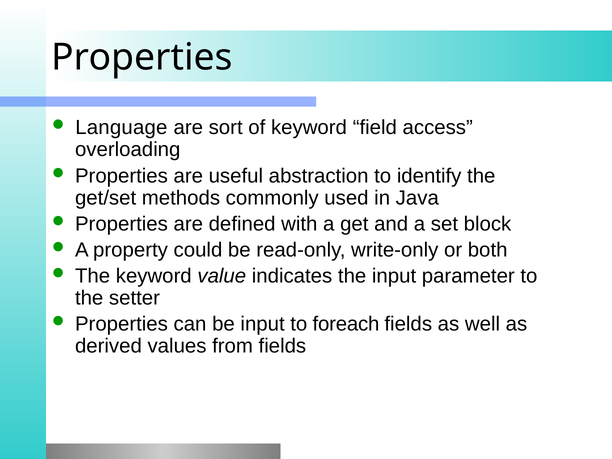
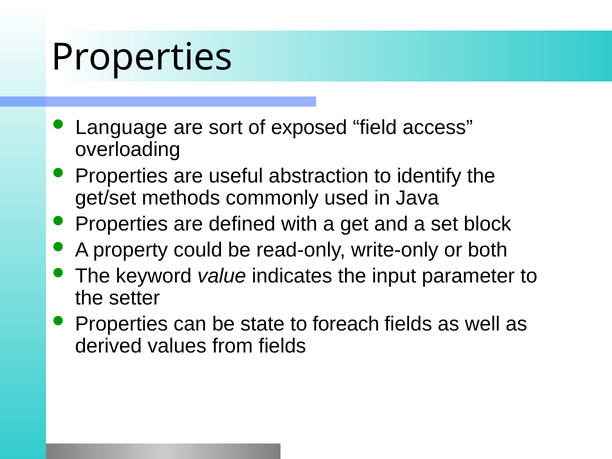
of keyword: keyword -> exposed (309, 128)
be input: input -> state (263, 324)
